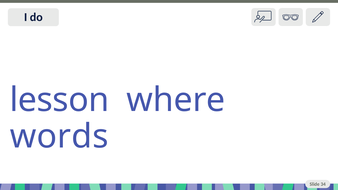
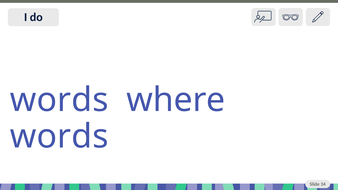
lesson: lesson -> words (59, 100)
